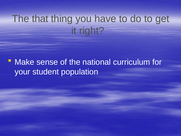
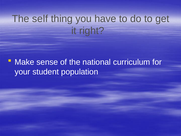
that: that -> self (40, 19)
